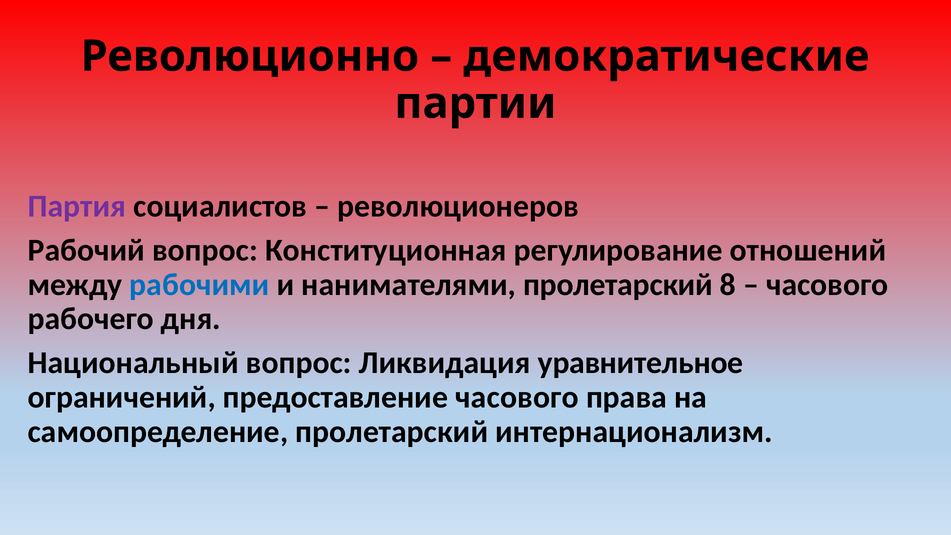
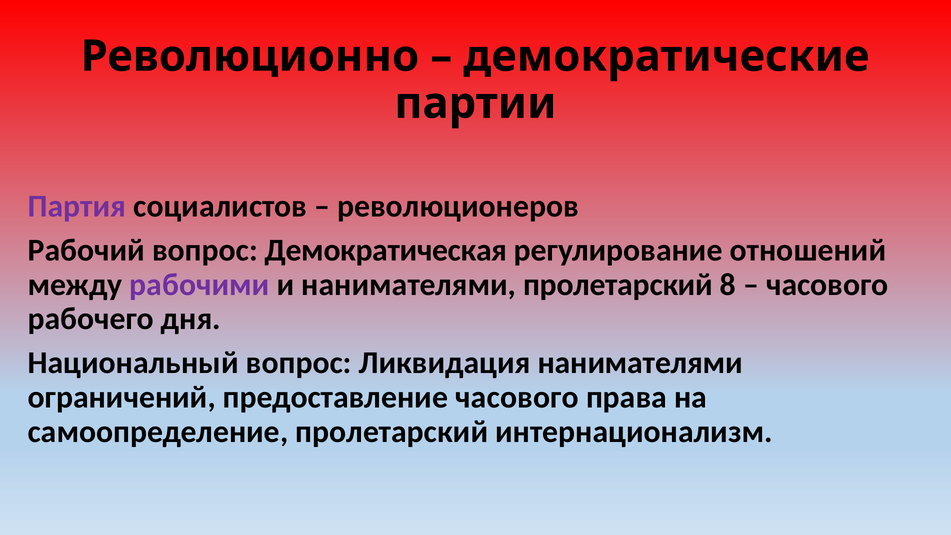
Конституционная: Конституционная -> Демократическая (386, 250)
рабочими colour: blue -> purple (199, 285)
Ликвидация уравнительное: уравнительное -> нанимателями (640, 363)
